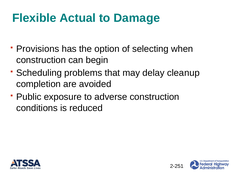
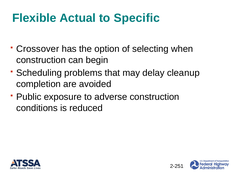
Damage: Damage -> Specific (137, 18)
Provisions: Provisions -> Crossover (38, 49)
